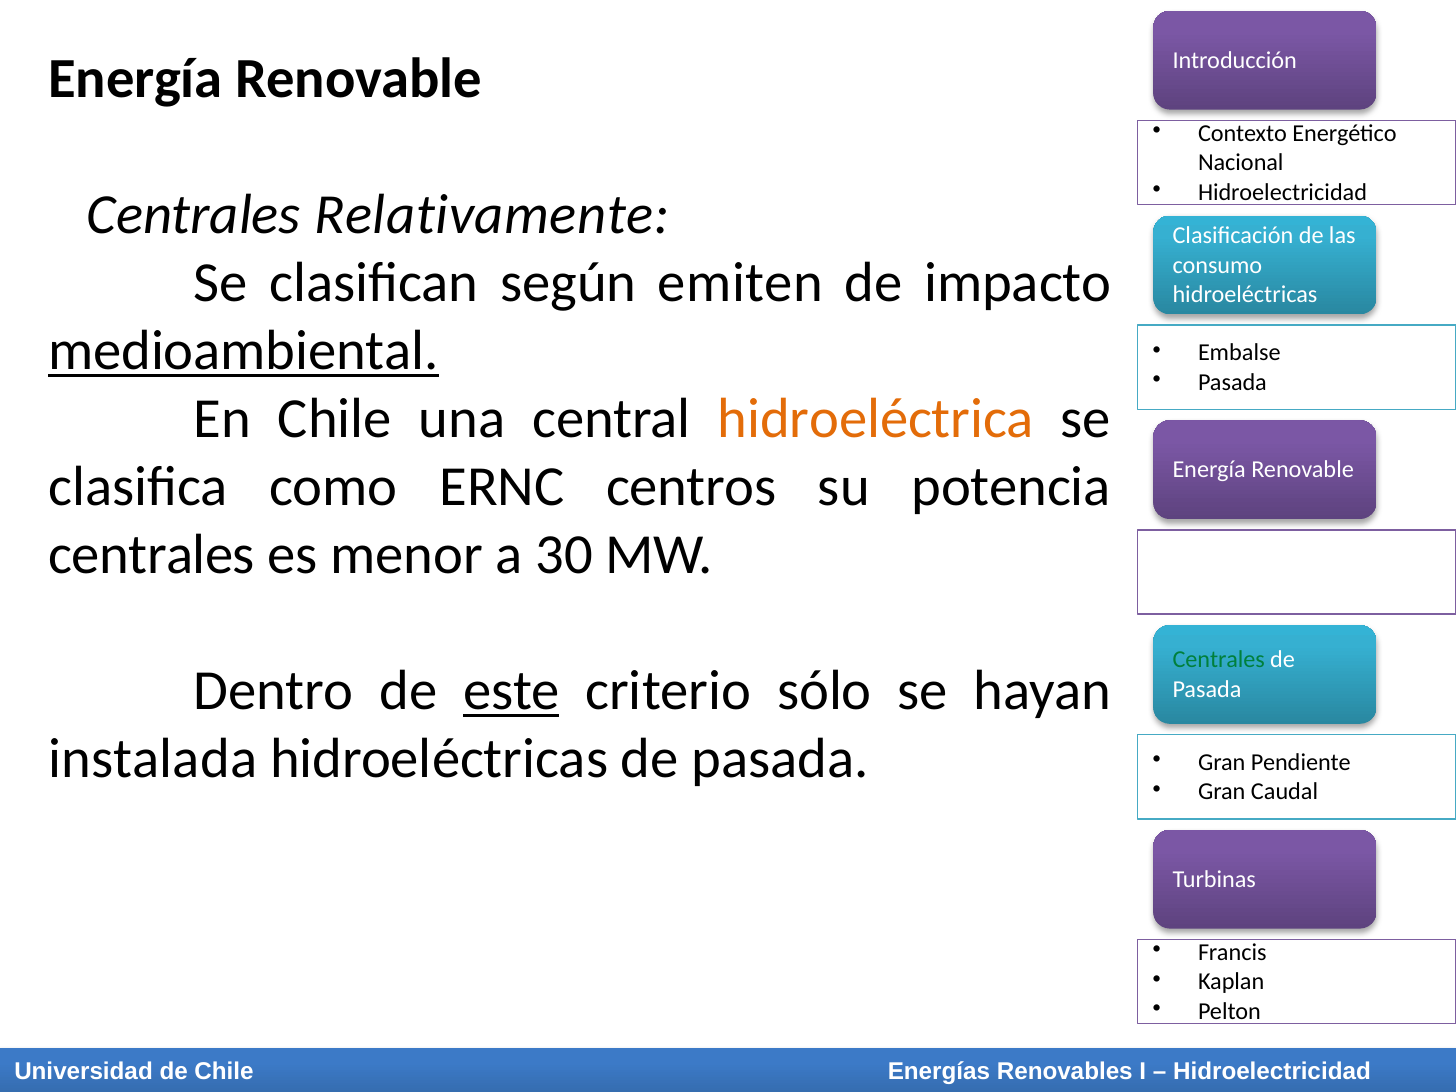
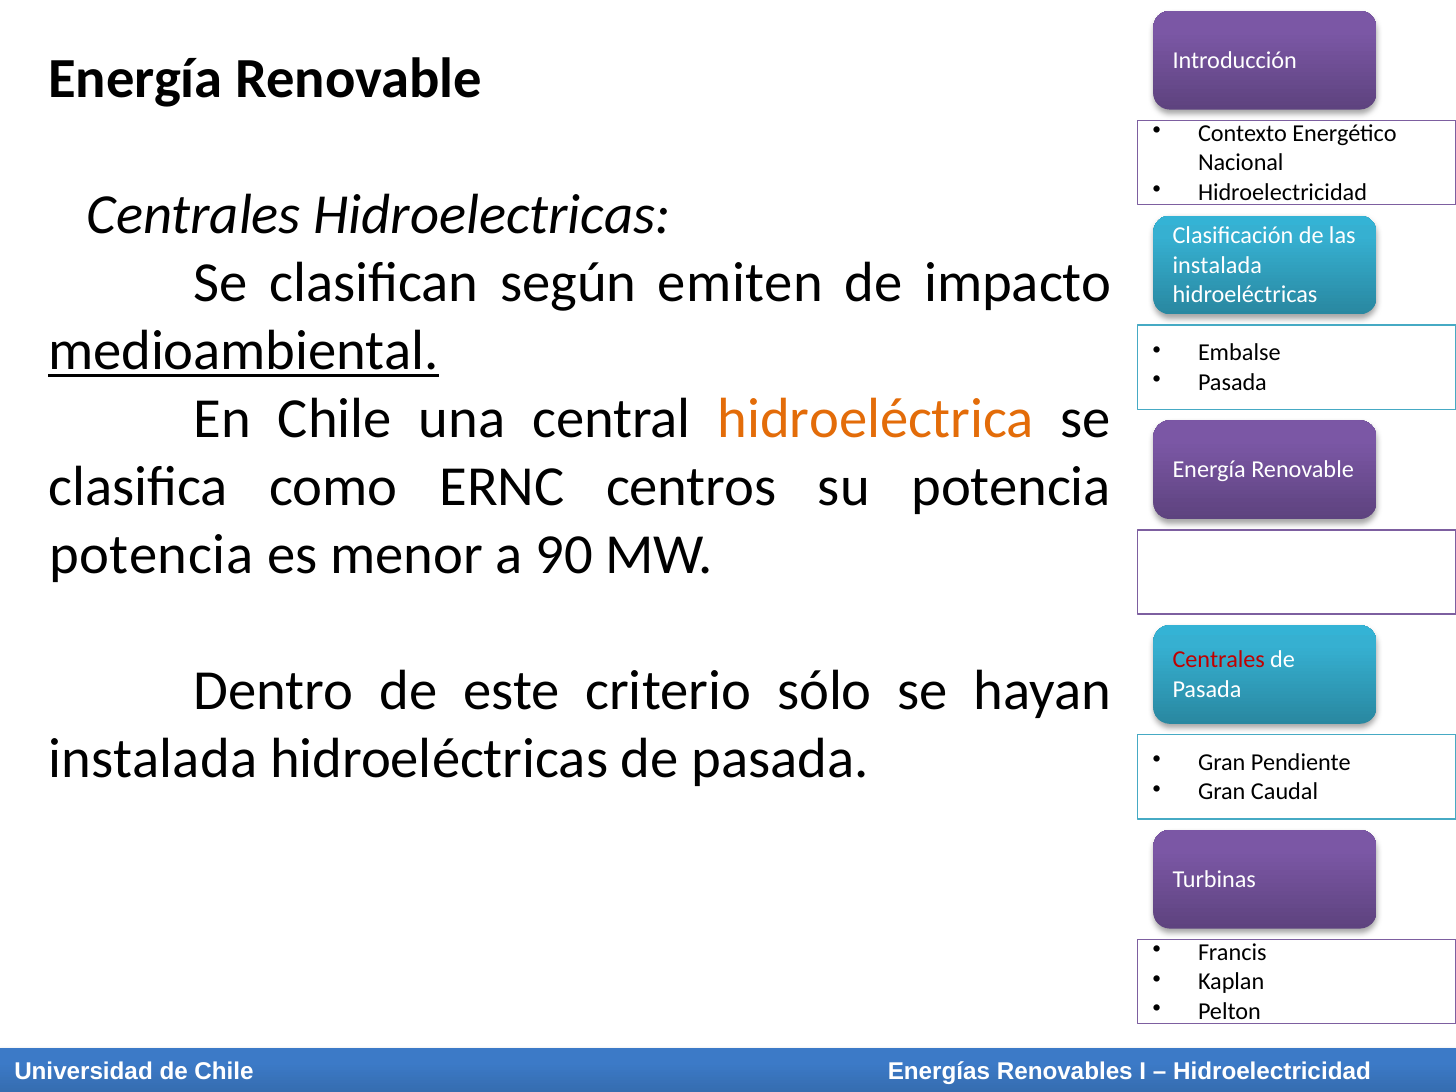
Relativamente: Relativamente -> Hidroelectricas (492, 215)
consumo: consumo -> instalada (1217, 265)
centrales: centrales -> potencia (151, 555)
30: 30 -> 90 (564, 555)
Centrales colour: green -> red (1219, 660)
este underline: present -> none (512, 691)
